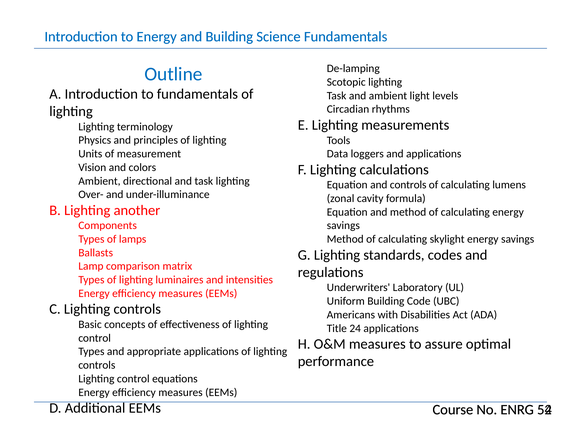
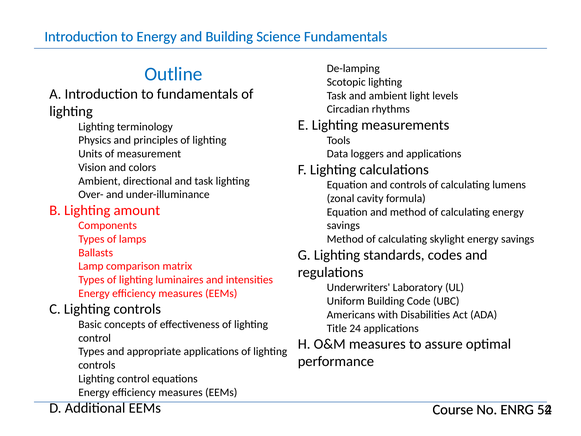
another: another -> amount (137, 210)
